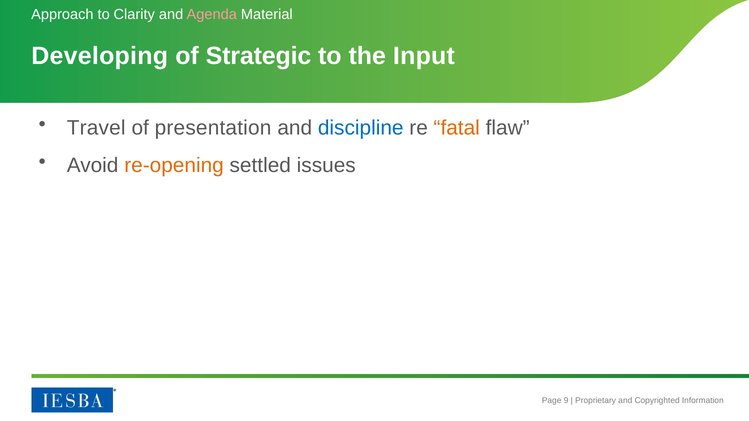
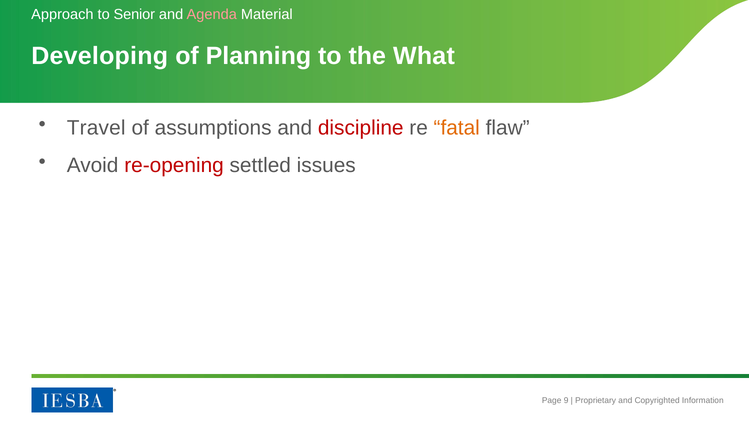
Clarity: Clarity -> Senior (134, 14)
Strategic: Strategic -> Planning (258, 56)
Input: Input -> What (424, 56)
presentation: presentation -> assumptions (213, 128)
discipline colour: blue -> red (361, 128)
re-opening colour: orange -> red (174, 165)
